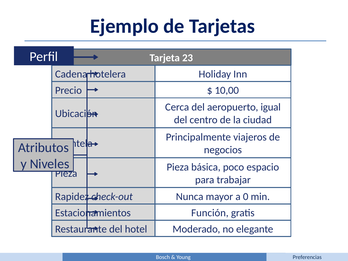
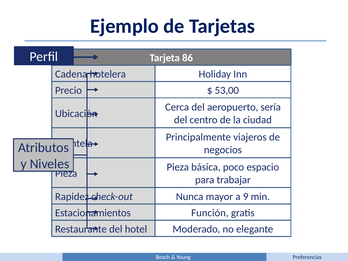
23: 23 -> 86 (188, 58)
10,00: 10,00 -> 53,00 (227, 90)
igual: igual -> sería (271, 107)
0: 0 -> 9 (246, 196)
